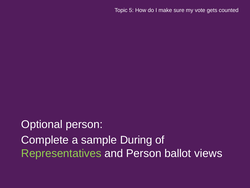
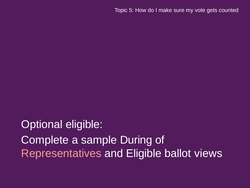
Optional person: person -> eligible (84, 124)
Representatives colour: light green -> pink (61, 153)
and Person: Person -> Eligible (144, 153)
